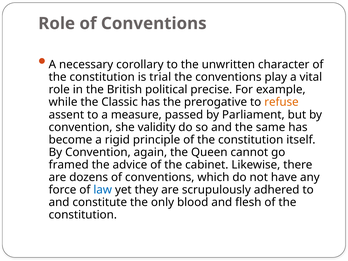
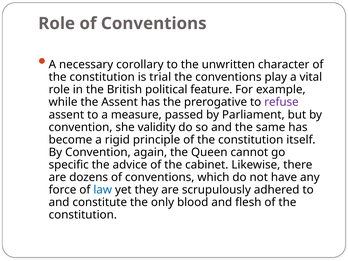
precise: precise -> feature (211, 90)
the Classic: Classic -> Assent (120, 102)
refuse colour: orange -> purple (281, 102)
framed: framed -> specific (69, 165)
